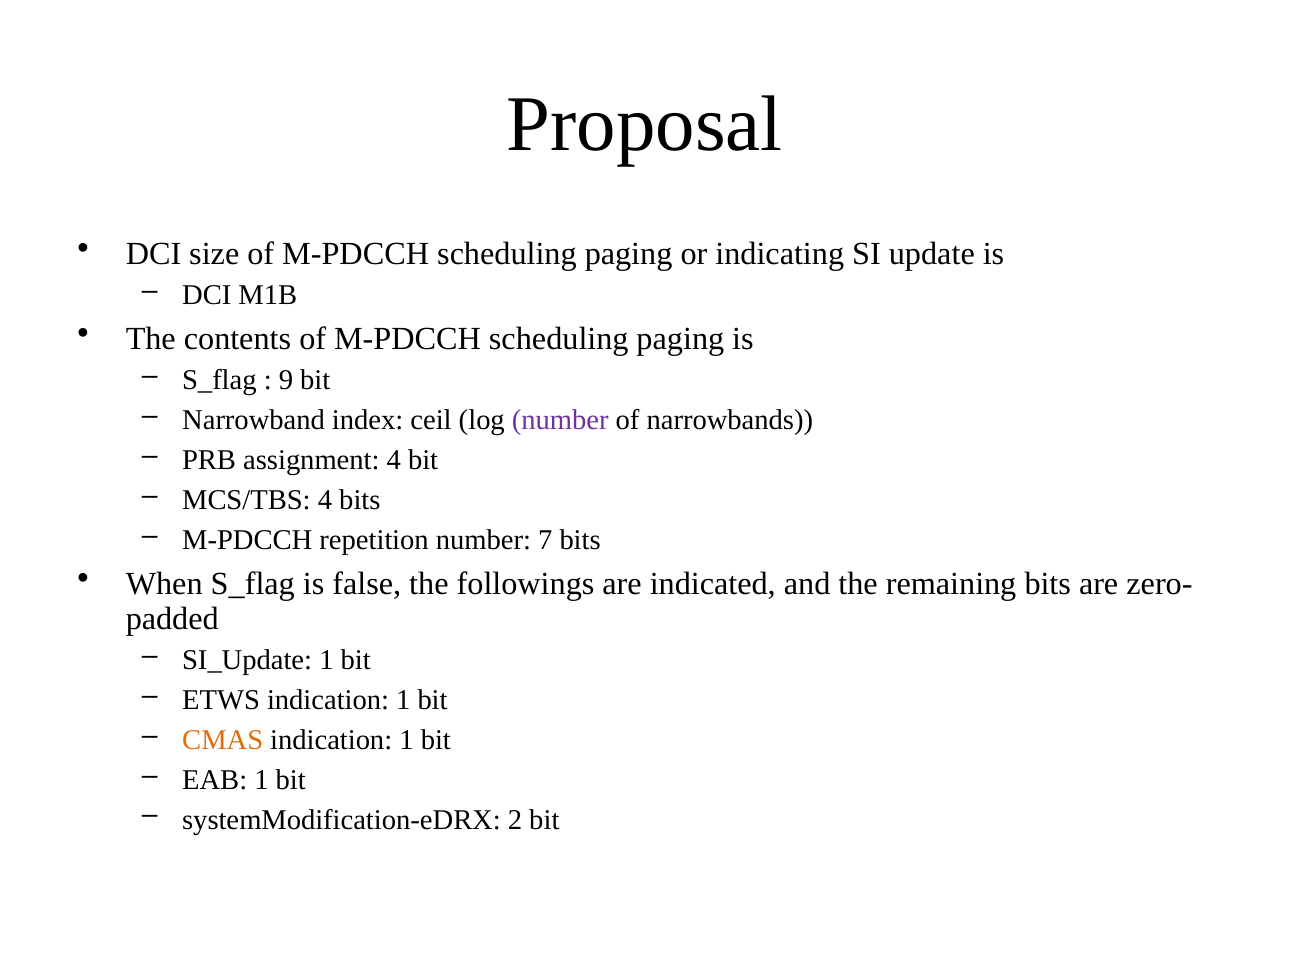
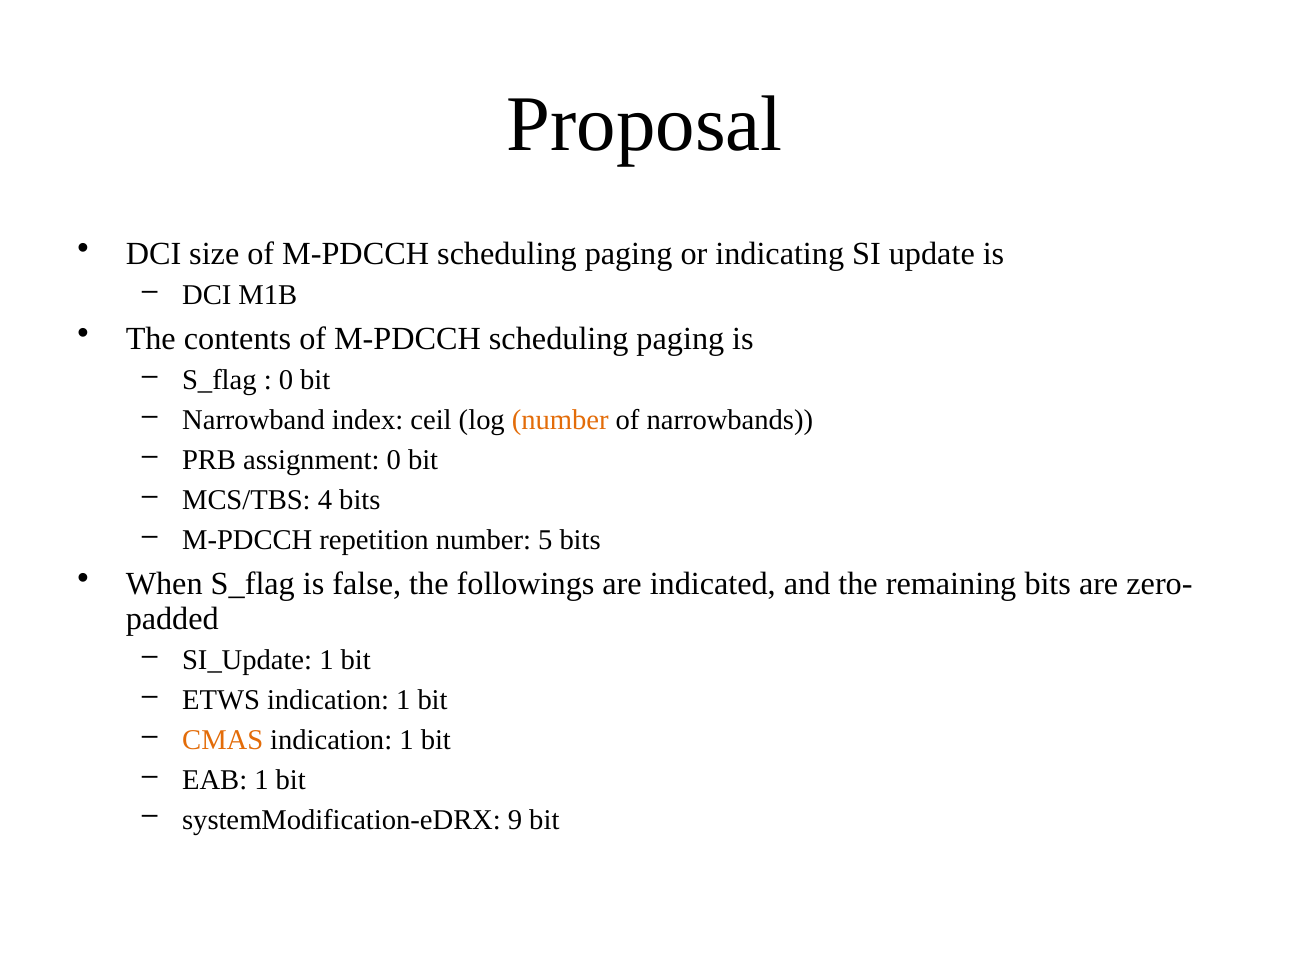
9: 9 -> 0 (286, 380)
number colour: purple -> orange (560, 420)
assignment 4: 4 -> 0 (394, 460)
7: 7 -> 5 (545, 540)
2: 2 -> 9 (515, 820)
